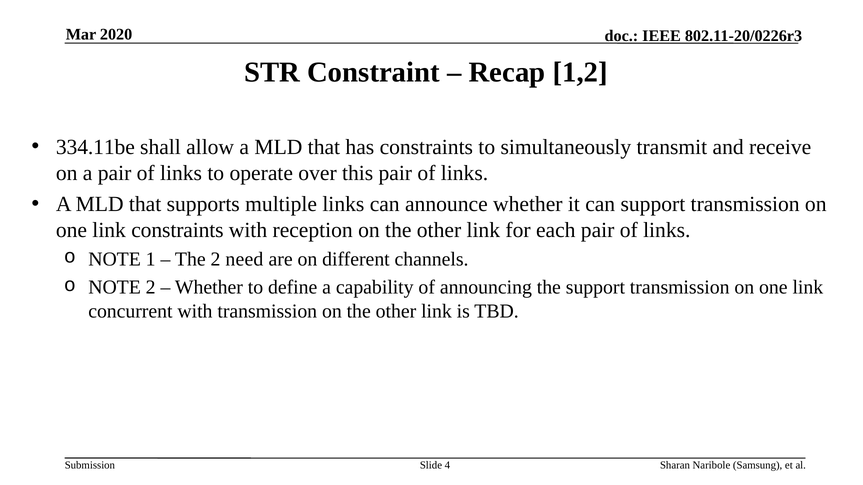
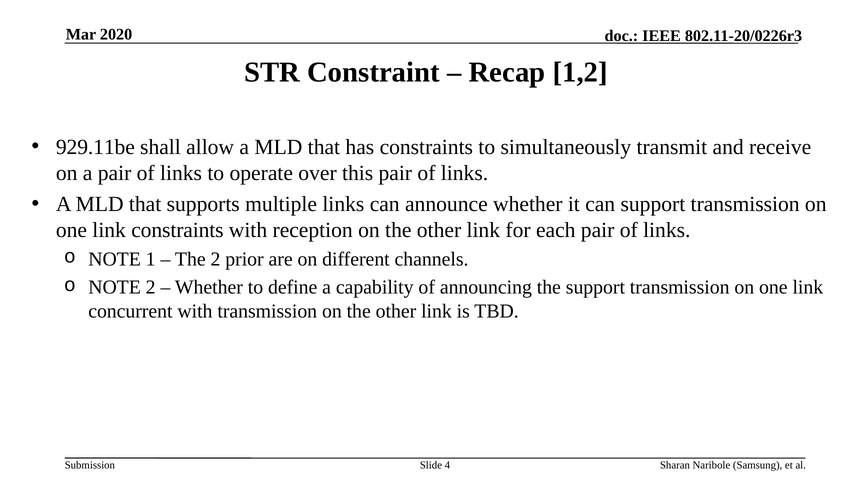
334.11be: 334.11be -> 929.11be (95, 147)
need: need -> prior (245, 259)
